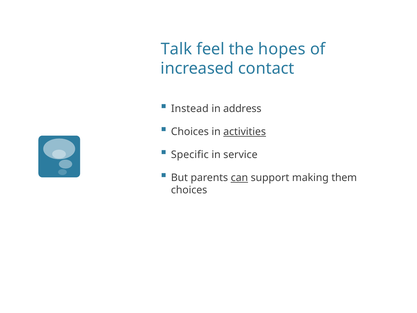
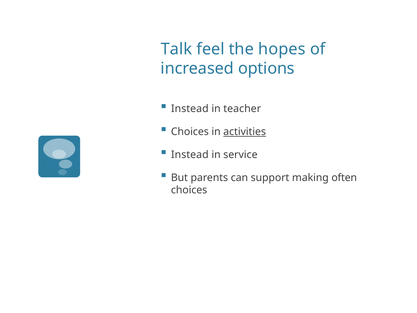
contact: contact -> options (266, 69)
address: address -> teacher (242, 109)
Specific: Specific -> Instead (190, 155)
can underline: present -> none (239, 178)
them: them -> often (344, 178)
